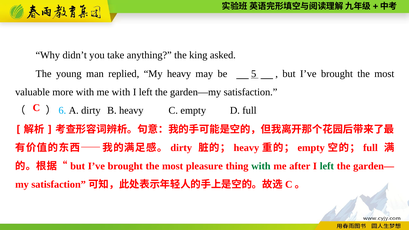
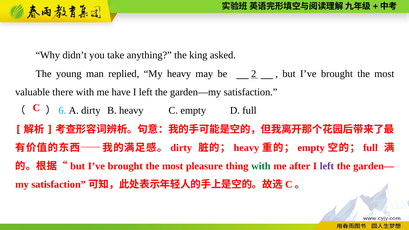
5: 5 -> 2 (254, 74)
more: more -> there (63, 92)
me with: with -> have (121, 92)
left colour: green -> purple (327, 166)
